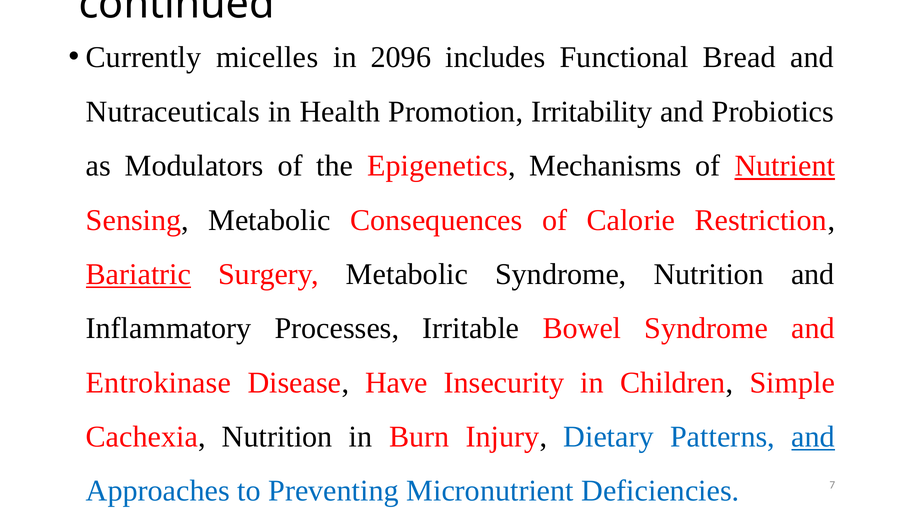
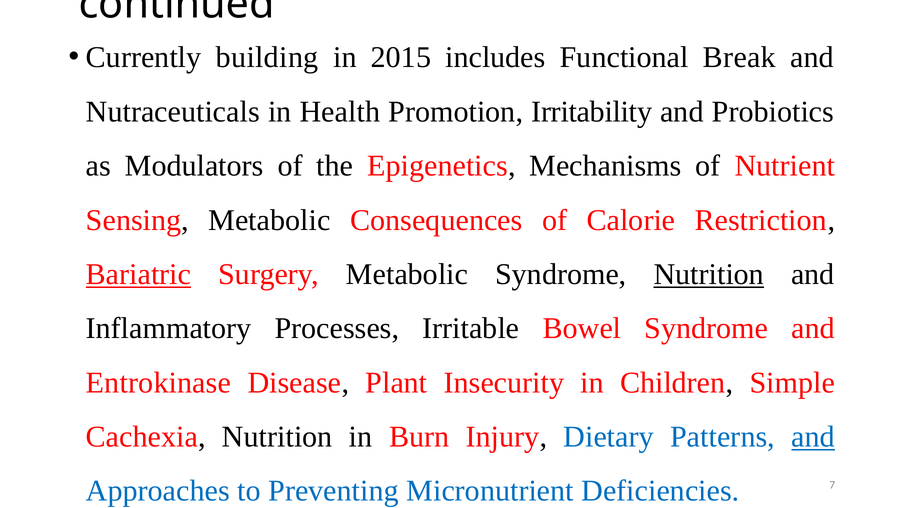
micelles: micelles -> building (267, 58)
2096: 2096 -> 2015 (401, 58)
Bread: Bread -> Break (739, 58)
Nutrient underline: present -> none (785, 166)
Nutrition underline: none -> present (709, 275)
Have: Have -> Plant (396, 383)
